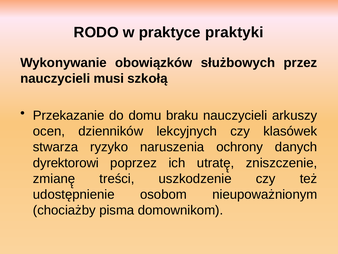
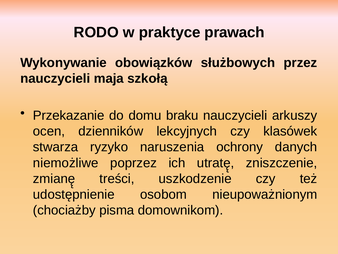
praktyki: praktyki -> prawach (234, 32)
musi: musi -> maja (109, 78)
dyrektorowi: dyrektorowi -> niemożliwe (66, 163)
